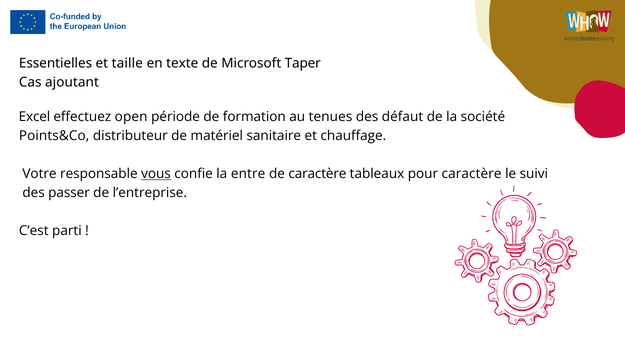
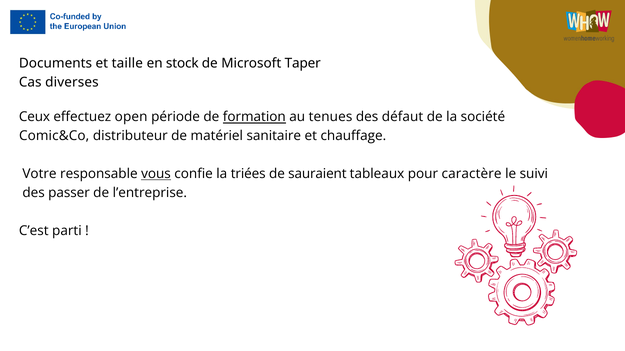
Essentielles: Essentielles -> Documents (55, 64)
texte: texte -> stock (182, 64)
ajoutant: ajoutant -> diverses (72, 83)
Excel: Excel -> Ceux (34, 117)
formation underline: none -> present (254, 117)
Points&Co: Points&Co -> Comic&Co (54, 136)
entre: entre -> triées (248, 174)
de caractère: caractère -> sauraient (317, 174)
